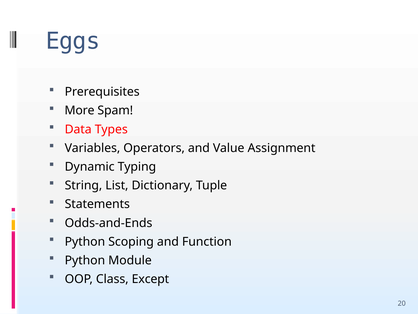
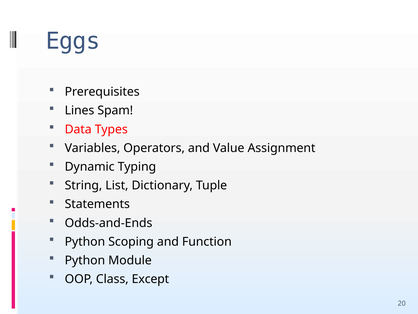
More: More -> Lines (80, 110)
